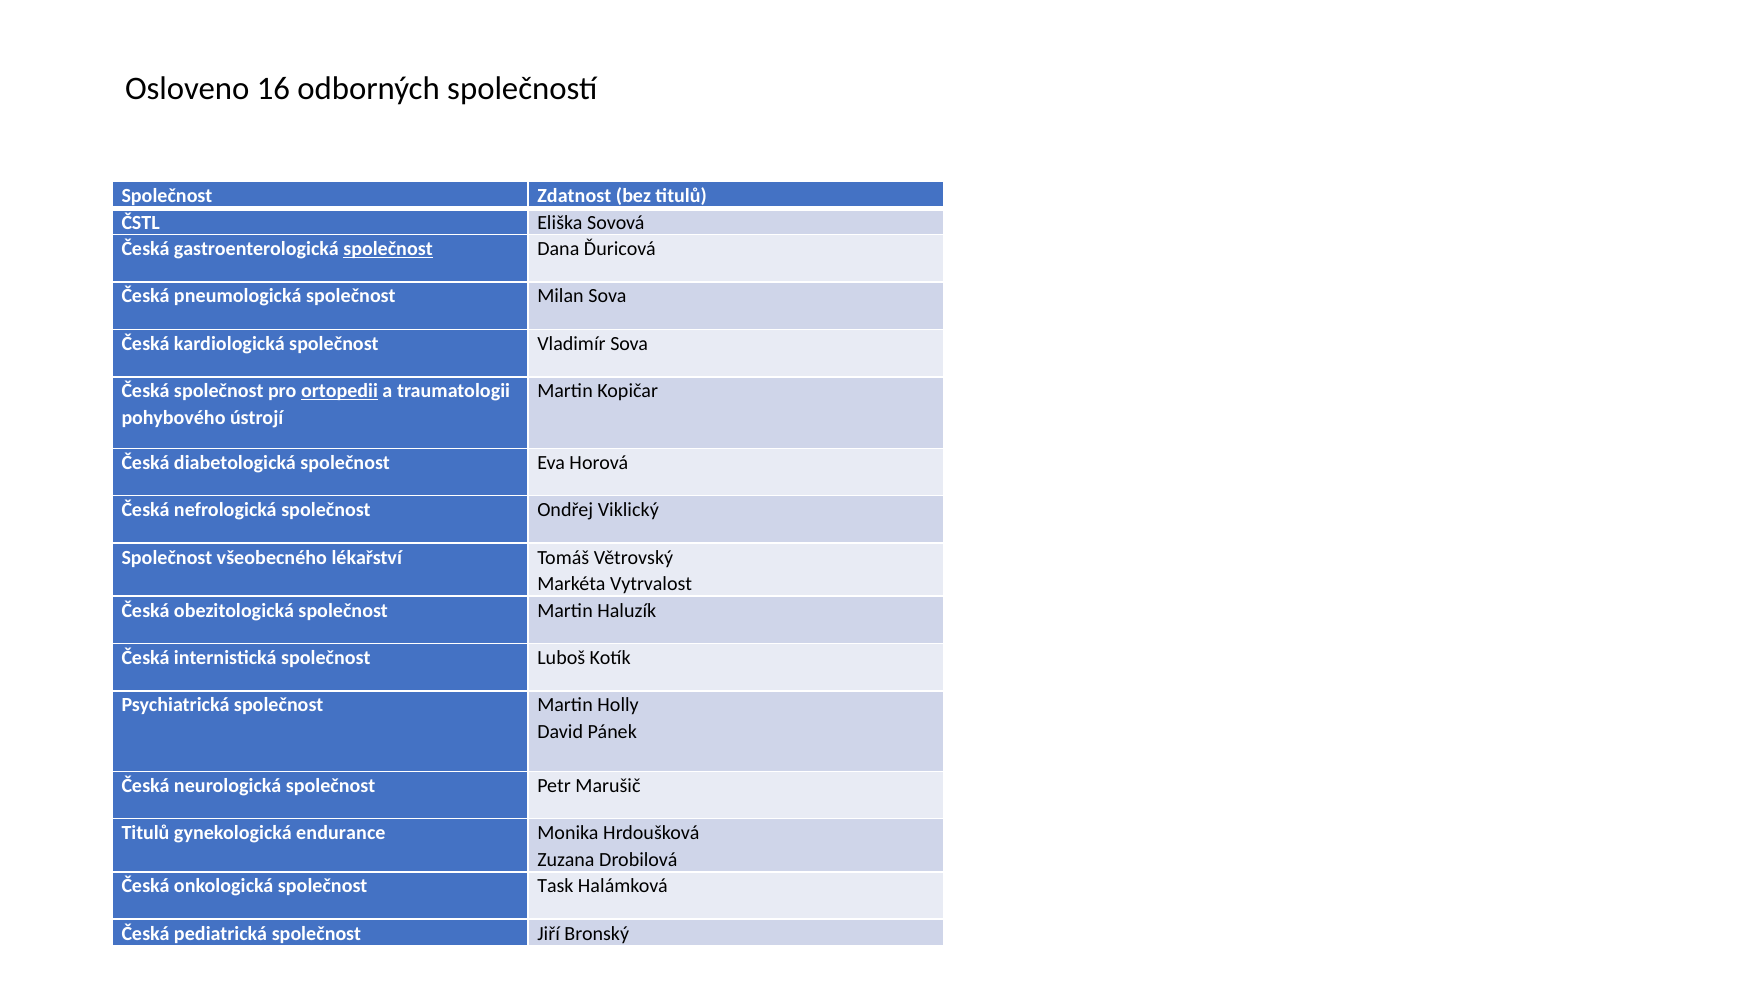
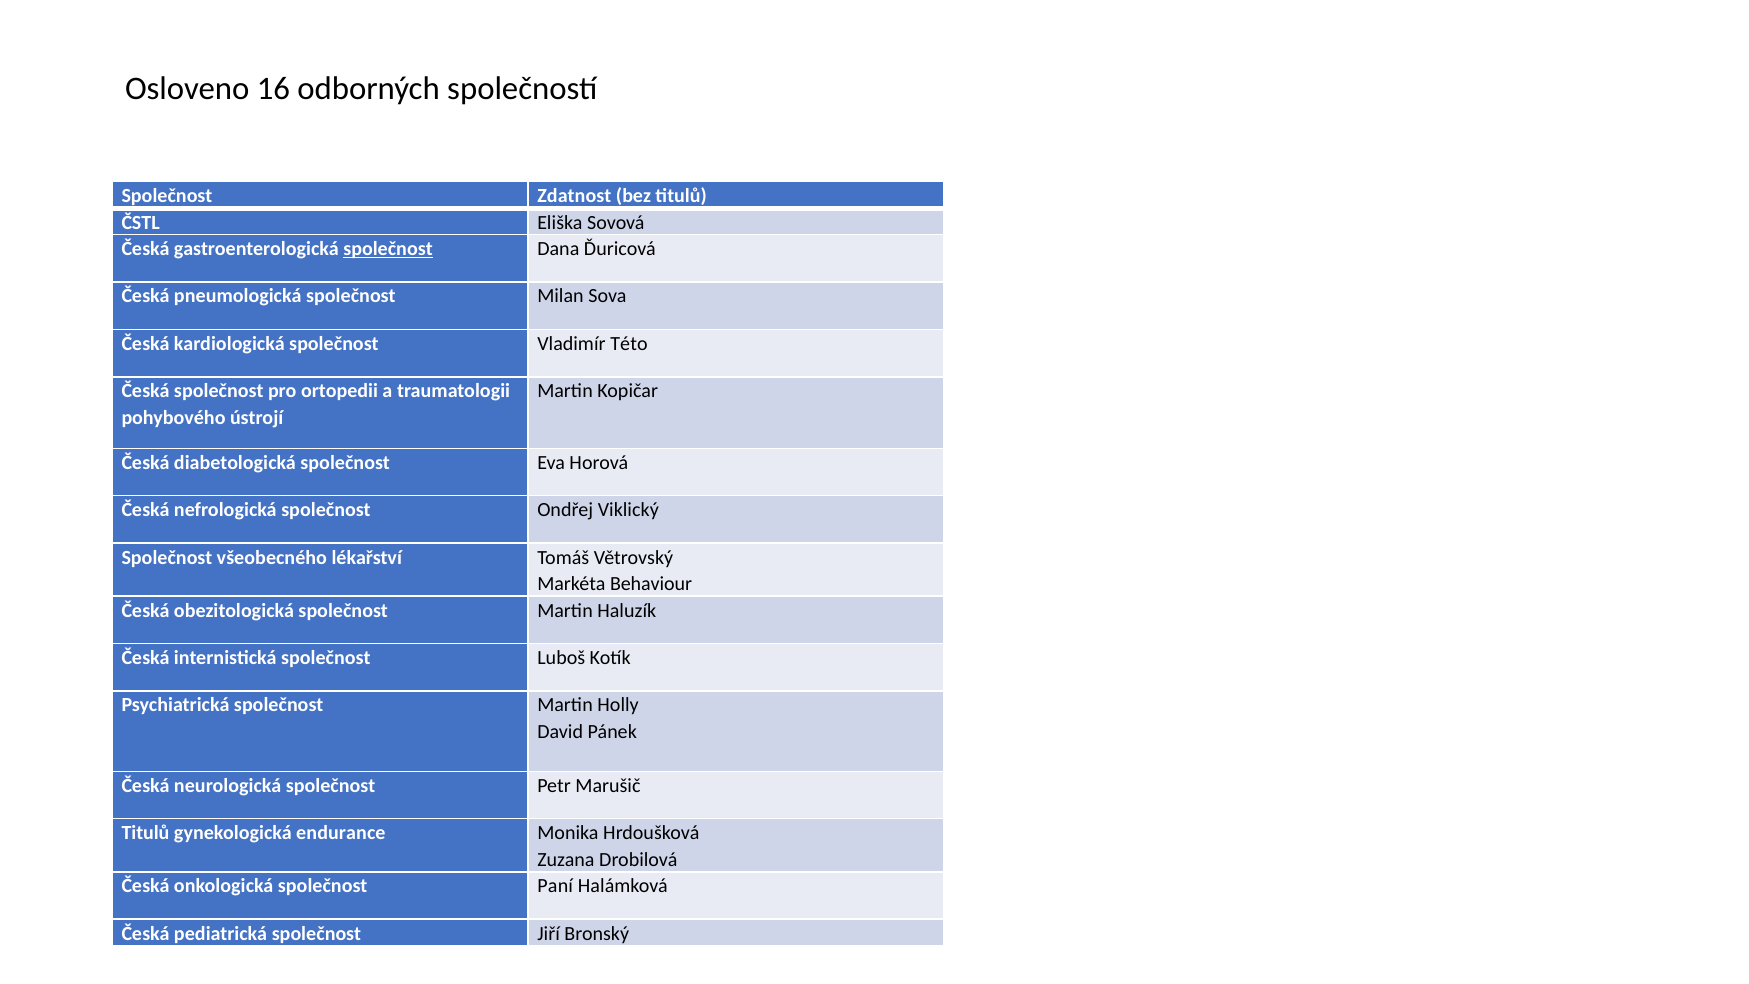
Vladimír Sova: Sova -> Této (629, 344)
ortopedii underline: present -> none (340, 391)
Vytrvalost: Vytrvalost -> Behaviour (651, 584)
Task: Task -> Paní (555, 886)
